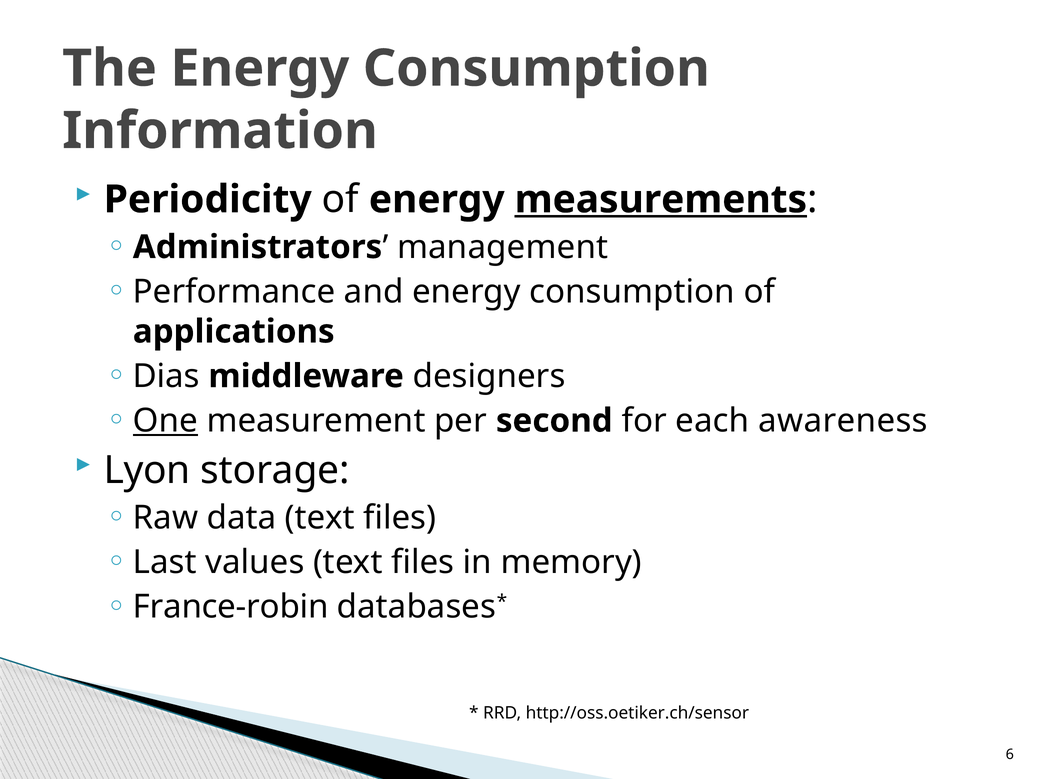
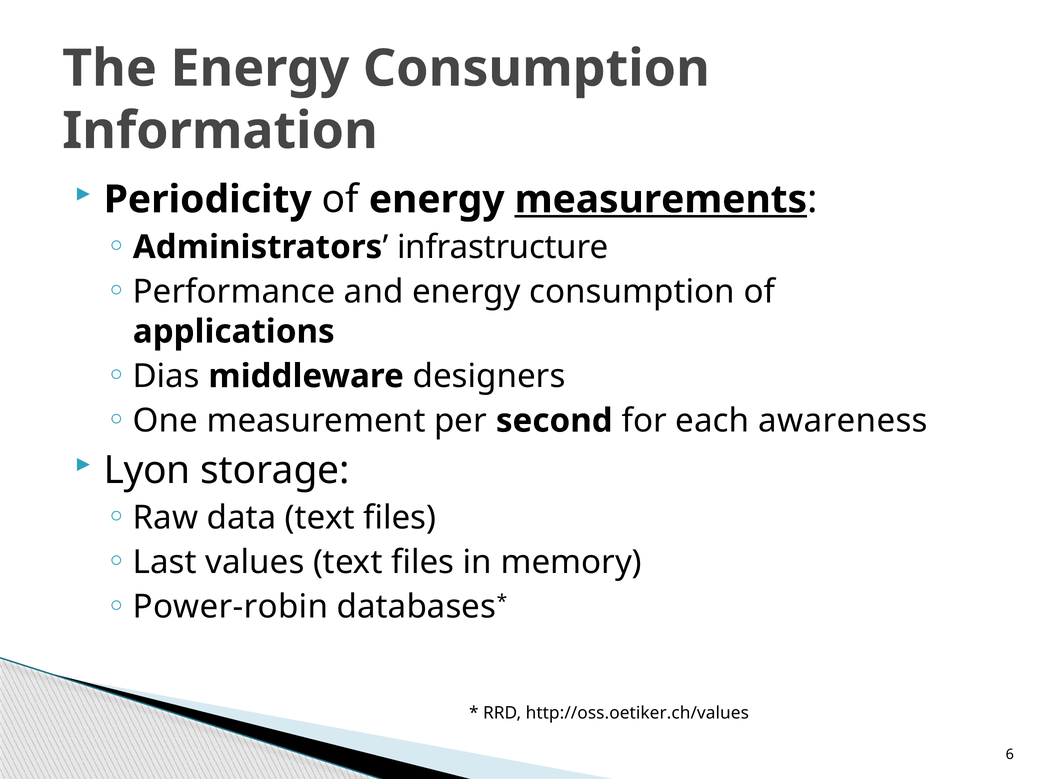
management: management -> infrastructure (503, 247)
One underline: present -> none (165, 421)
France-robin: France-robin -> Power-robin (230, 607)
http://oss.oetiker.ch/sensor: http://oss.oetiker.ch/sensor -> http://oss.oetiker.ch/values (637, 713)
